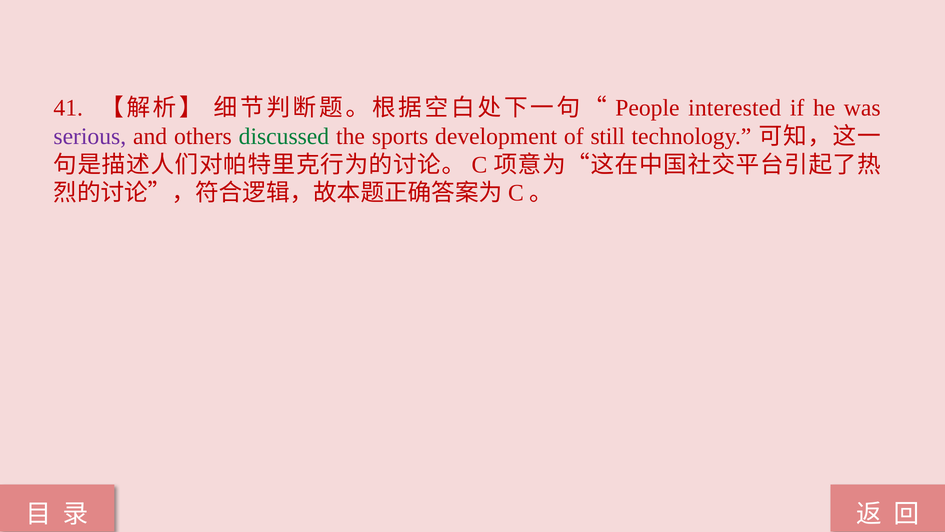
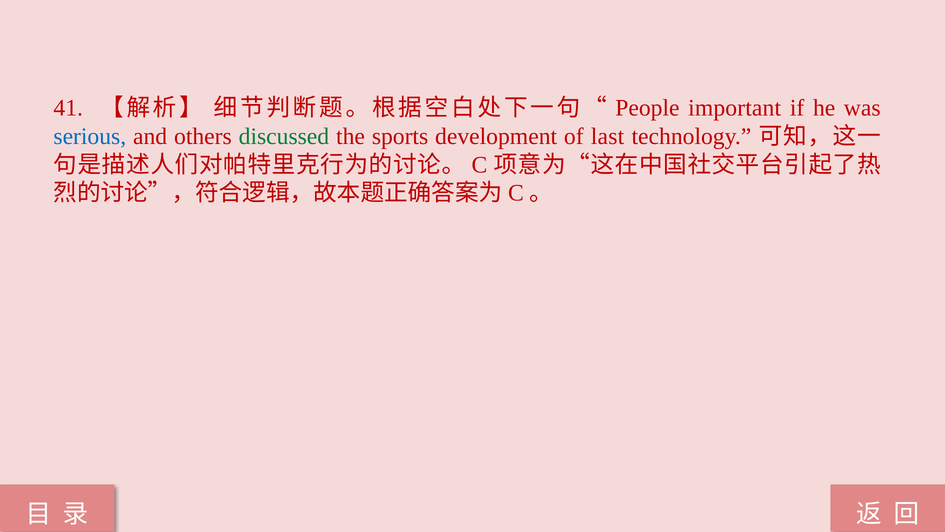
interested: interested -> important (735, 108)
serious colour: purple -> blue (90, 136)
still: still -> last (608, 136)
